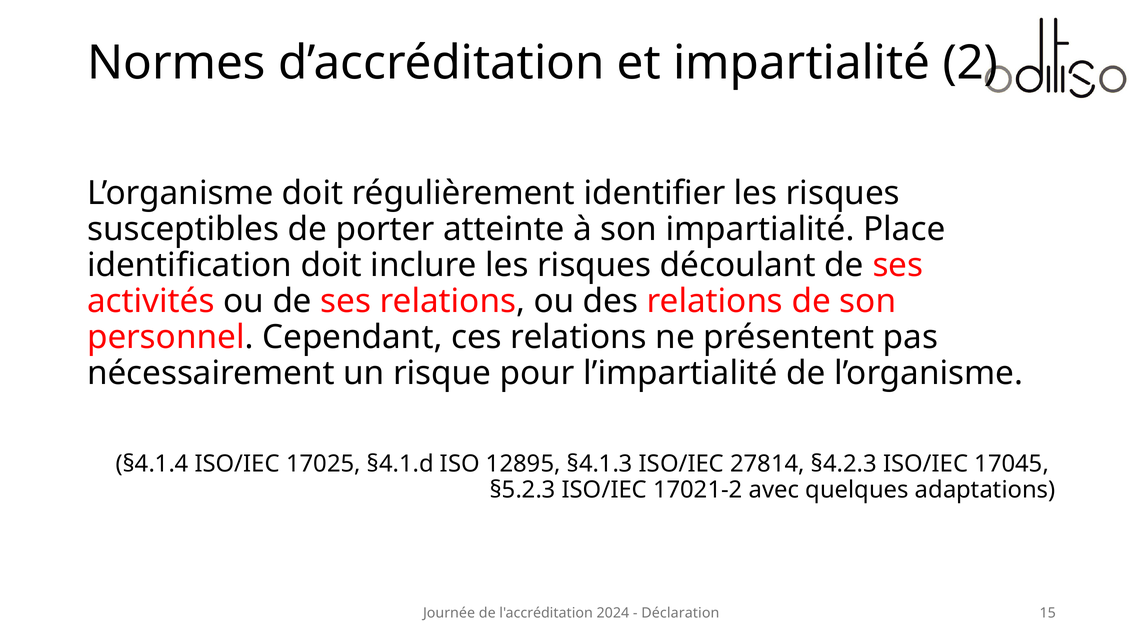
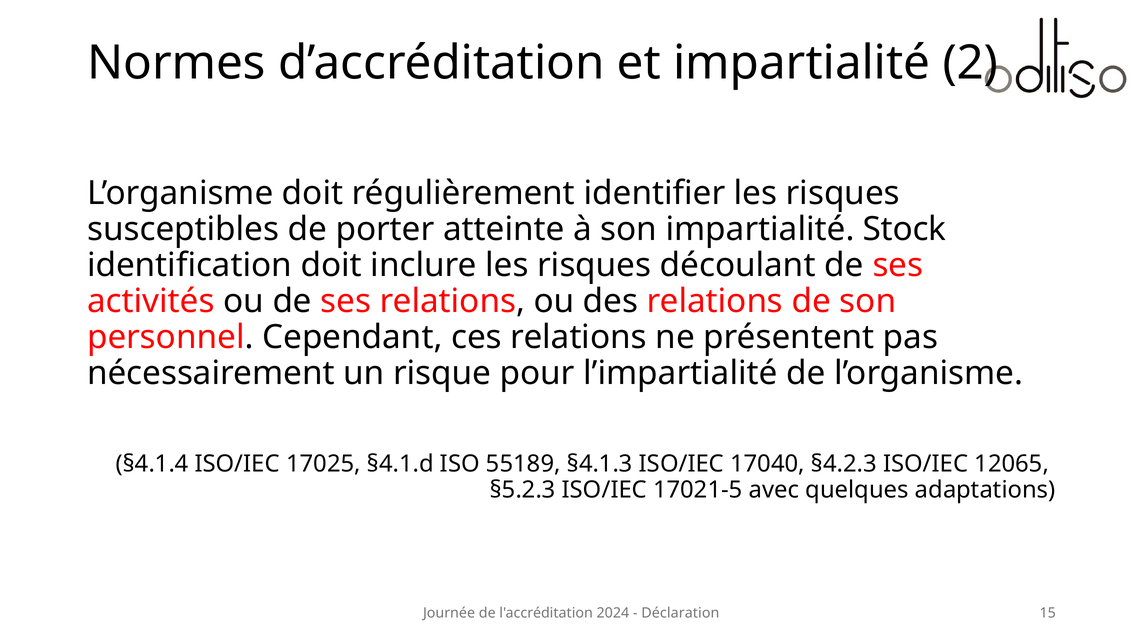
Place: Place -> Stock (904, 229)
12895: 12895 -> 55189 (523, 464)
27814: 27814 -> 17040 (767, 464)
17045: 17045 -> 12065 (1012, 464)
17021-2: 17021-2 -> 17021-5 (698, 490)
